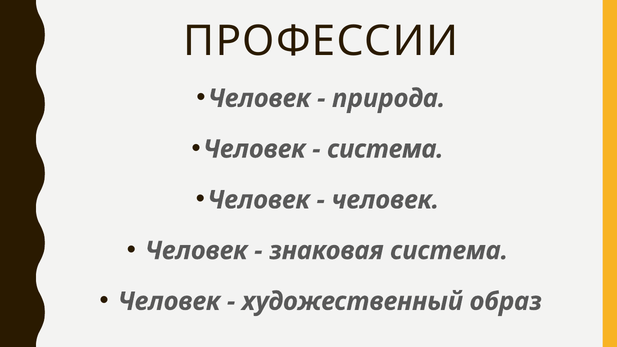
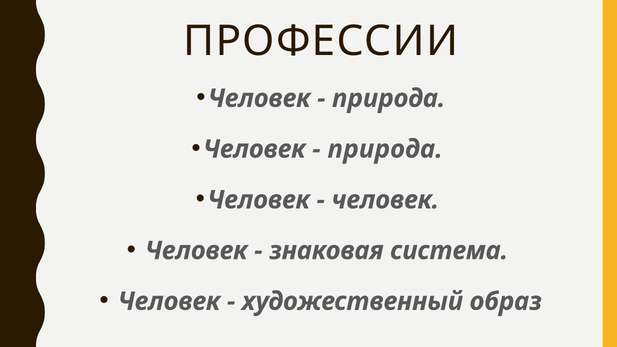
система: система -> природа (385, 149)
